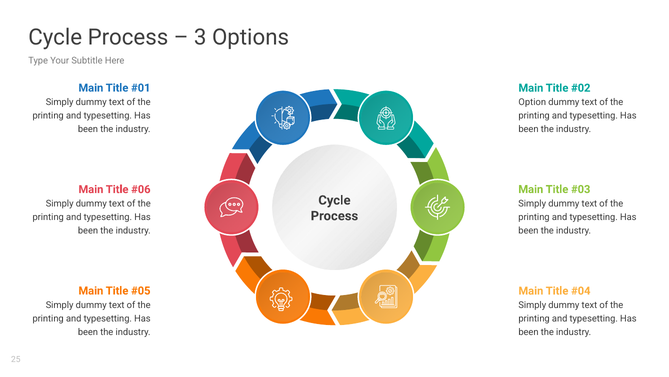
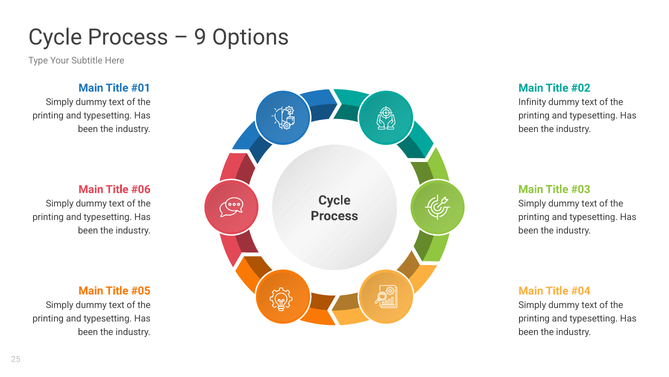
3: 3 -> 9 (200, 37)
Option: Option -> Infinity (532, 102)
